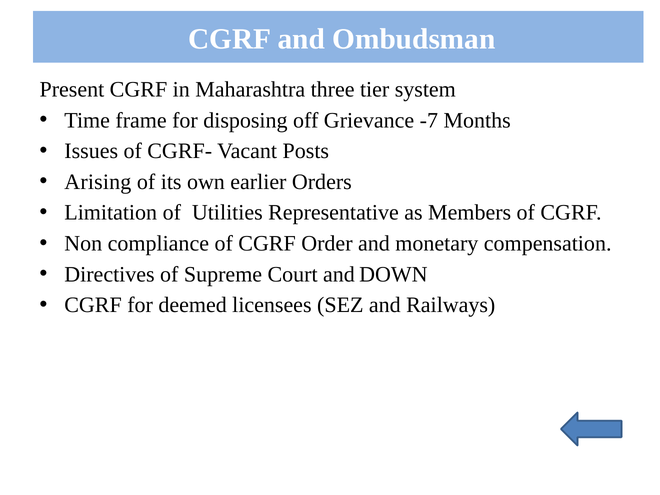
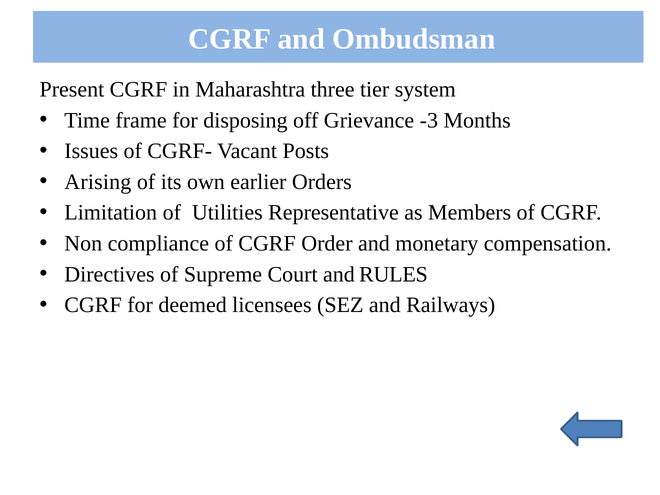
-7: -7 -> -3 (429, 120)
DOWN: DOWN -> RULES (393, 274)
